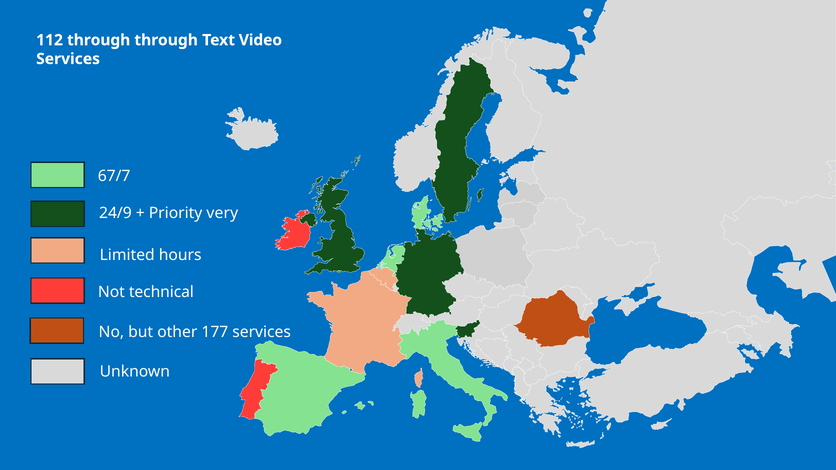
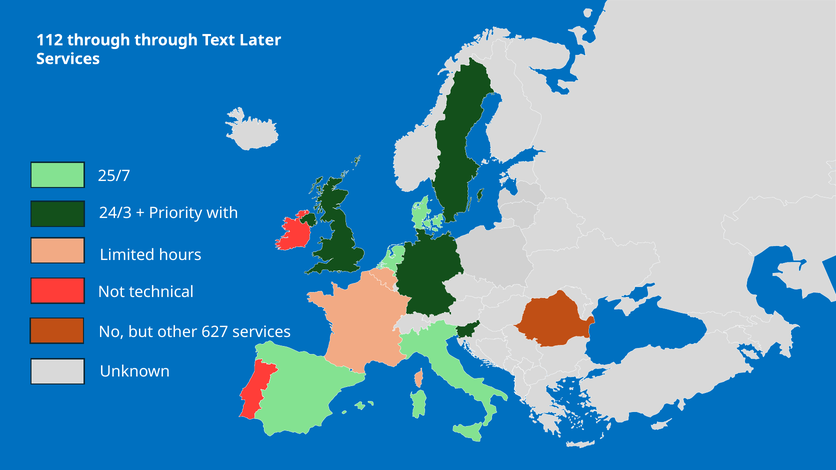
Video: Video -> Later (260, 40)
67/7: 67/7 -> 25/7 (114, 176)
24/9: 24/9 -> 24/3 (115, 213)
very: very -> with (222, 213)
177: 177 -> 627 (215, 332)
